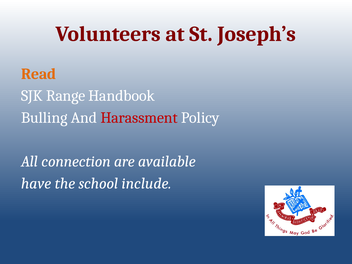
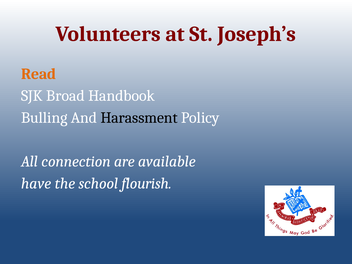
Range: Range -> Broad (66, 96)
Harassment colour: red -> black (139, 118)
include: include -> flourish (147, 183)
